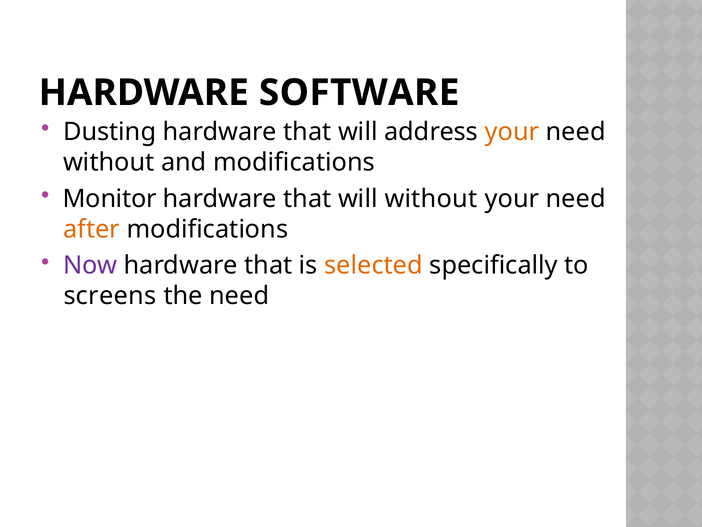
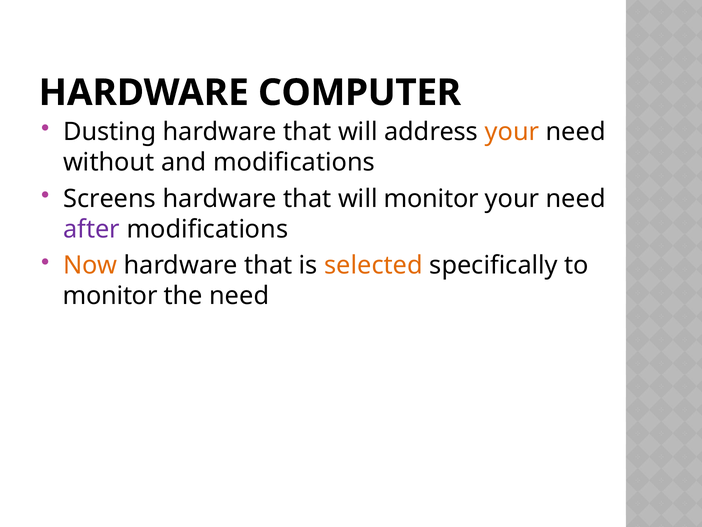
SOFTWARE: SOFTWARE -> COMPUTER (360, 93)
Monitor: Monitor -> Screens (110, 198)
will without: without -> monitor (431, 198)
after colour: orange -> purple (92, 229)
Now colour: purple -> orange (90, 265)
screens: screens -> monitor (110, 296)
